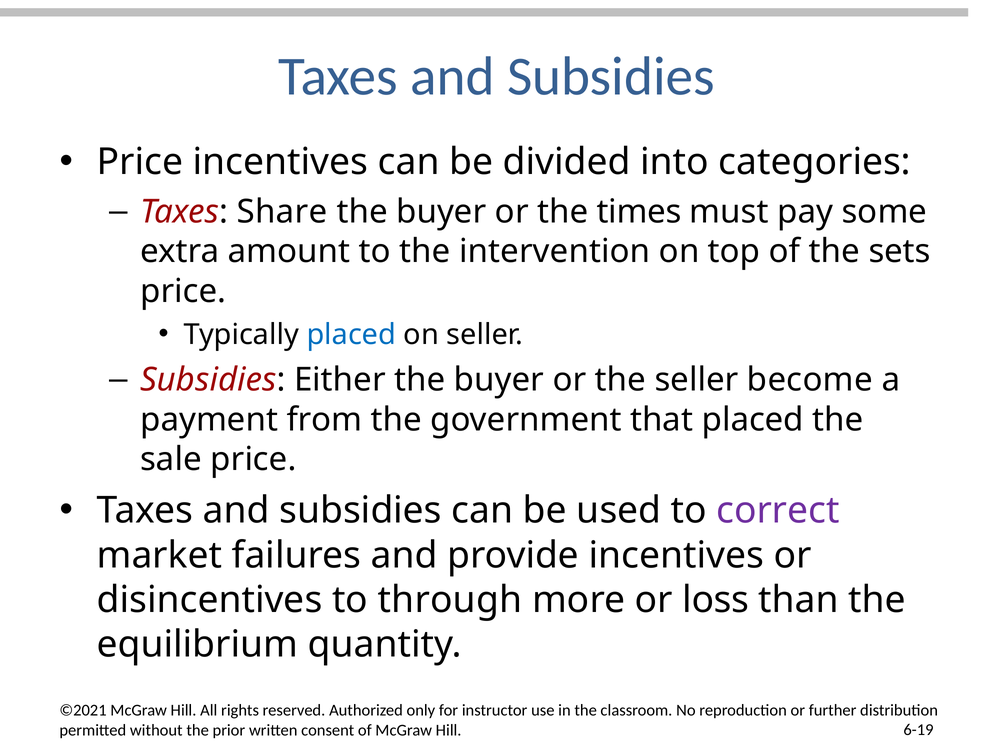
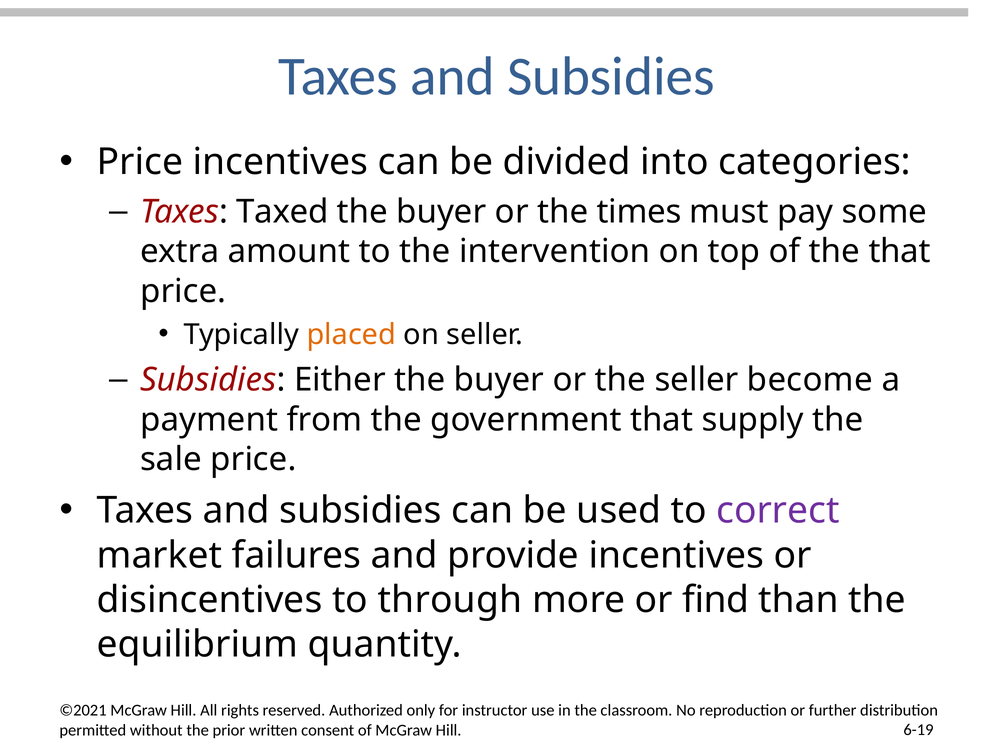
Share: Share -> Taxed (282, 212)
the sets: sets -> that (900, 252)
placed colour: blue -> orange (351, 335)
that placed: placed -> supply (753, 420)
loss: loss -> find (716, 601)
